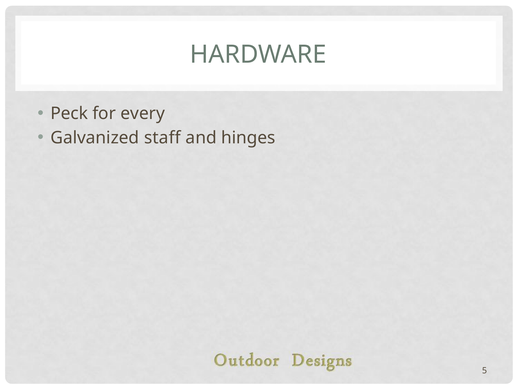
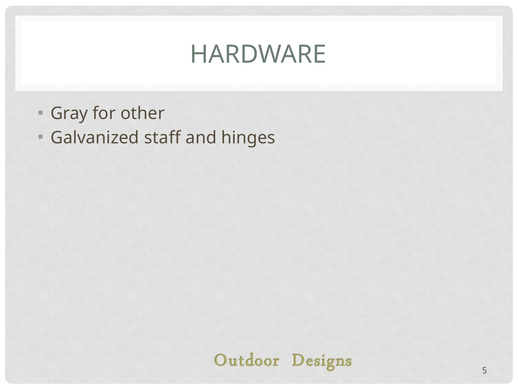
Peck: Peck -> Gray (69, 113)
every: every -> other (143, 113)
